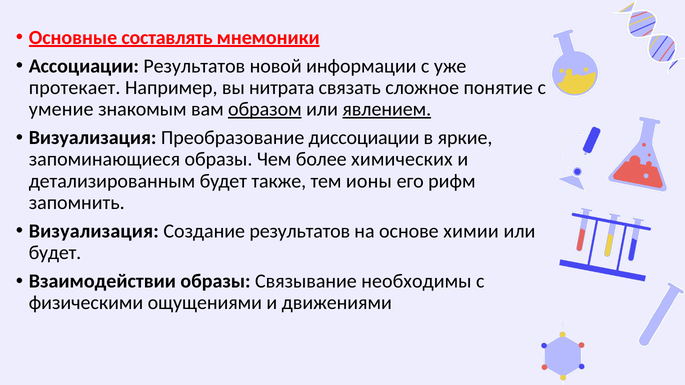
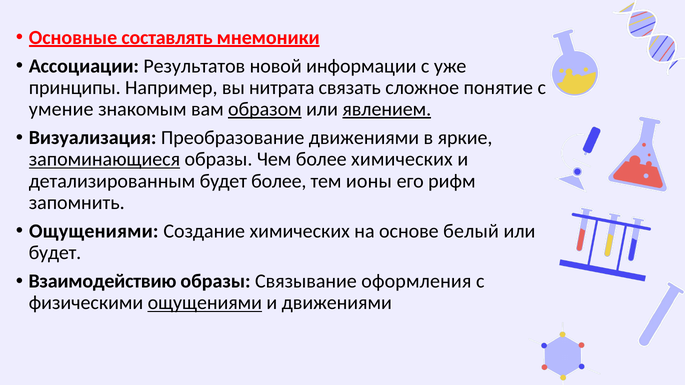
протекает: протекает -> принципы (75, 88)
Преобразование диссоциации: диссоциации -> движениями (364, 138)
запоминающиеся underline: none -> present (104, 160)
будет также: также -> более (279, 181)
Визуализация: Визуализация -> Ощущениями (94, 231)
Создание результатов: результатов -> химических (300, 231)
химии: химии -> белый (471, 231)
Взаимодействии: Взаимодействии -> Взаимодействию (102, 282)
необходимы: необходимы -> оформления (416, 282)
ощущениями underline: none -> present (205, 303)
